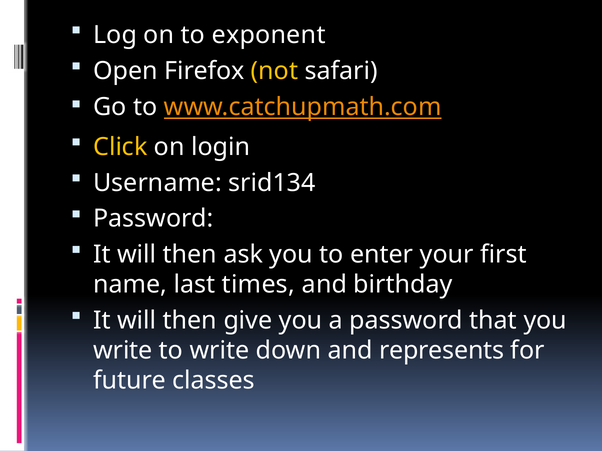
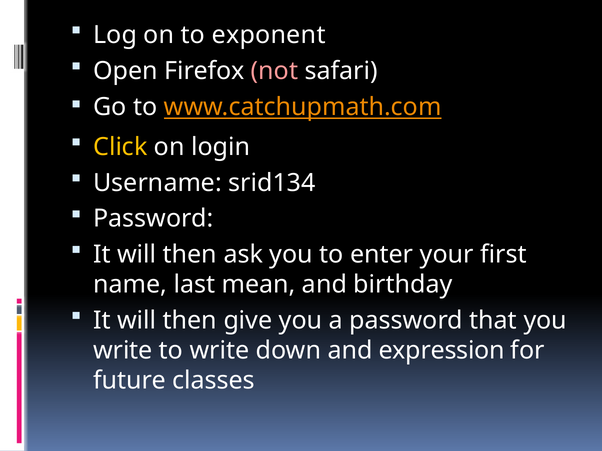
not colour: yellow -> pink (274, 71)
times: times -> mean (259, 285)
represents: represents -> expression (442, 351)
